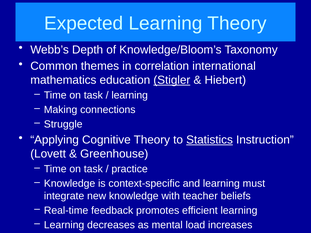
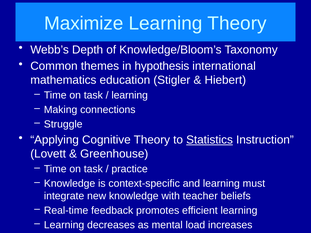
Expected: Expected -> Maximize (84, 23)
correlation: correlation -> hypothesis (162, 66)
Stigler underline: present -> none (172, 80)
